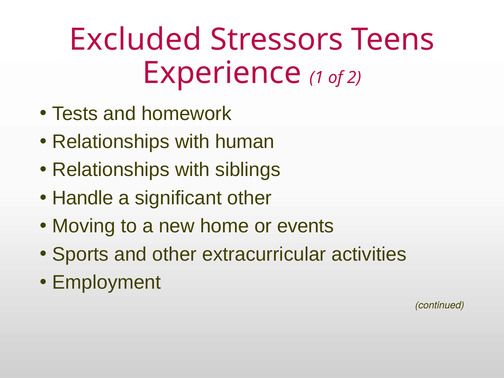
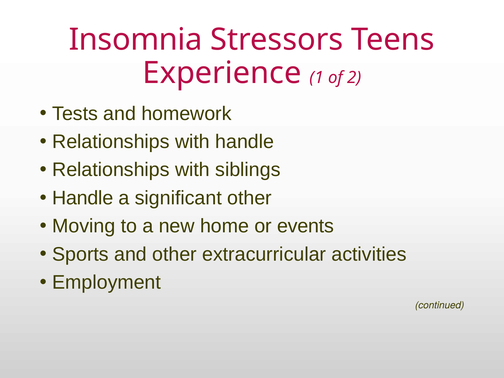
Excluded: Excluded -> Insomnia (136, 40)
with human: human -> handle (245, 142)
